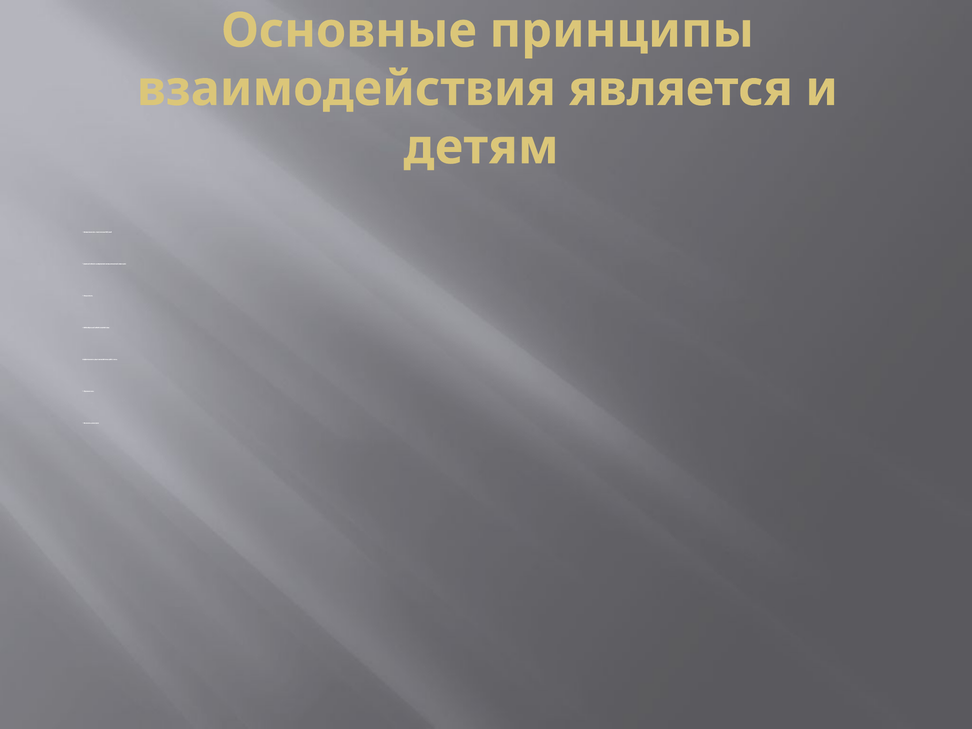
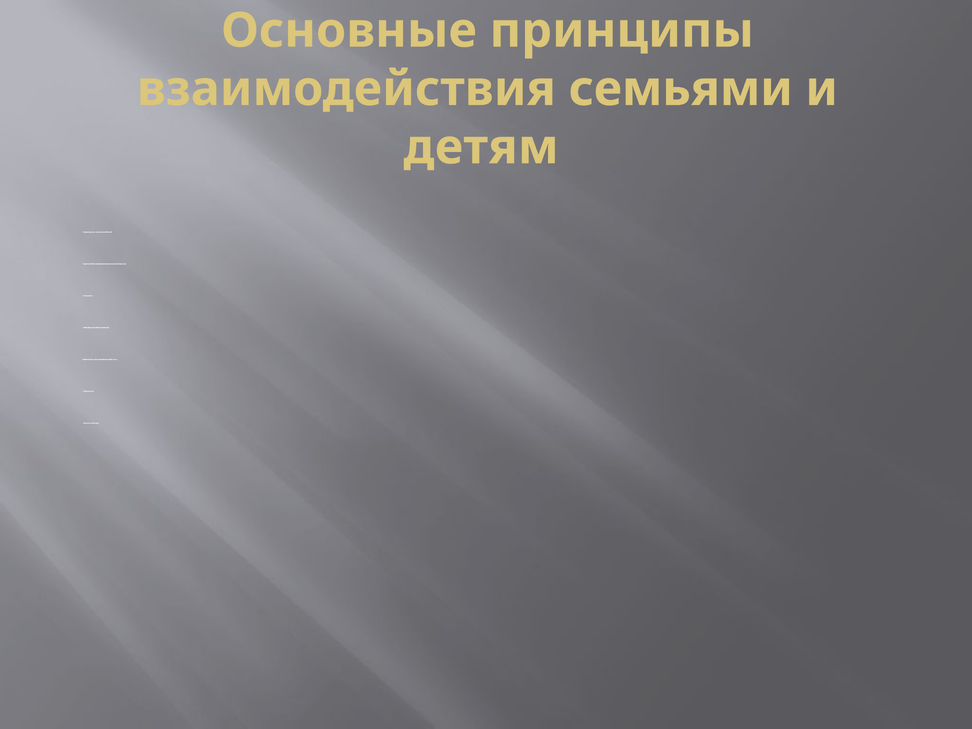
является: является -> семьями (681, 89)
